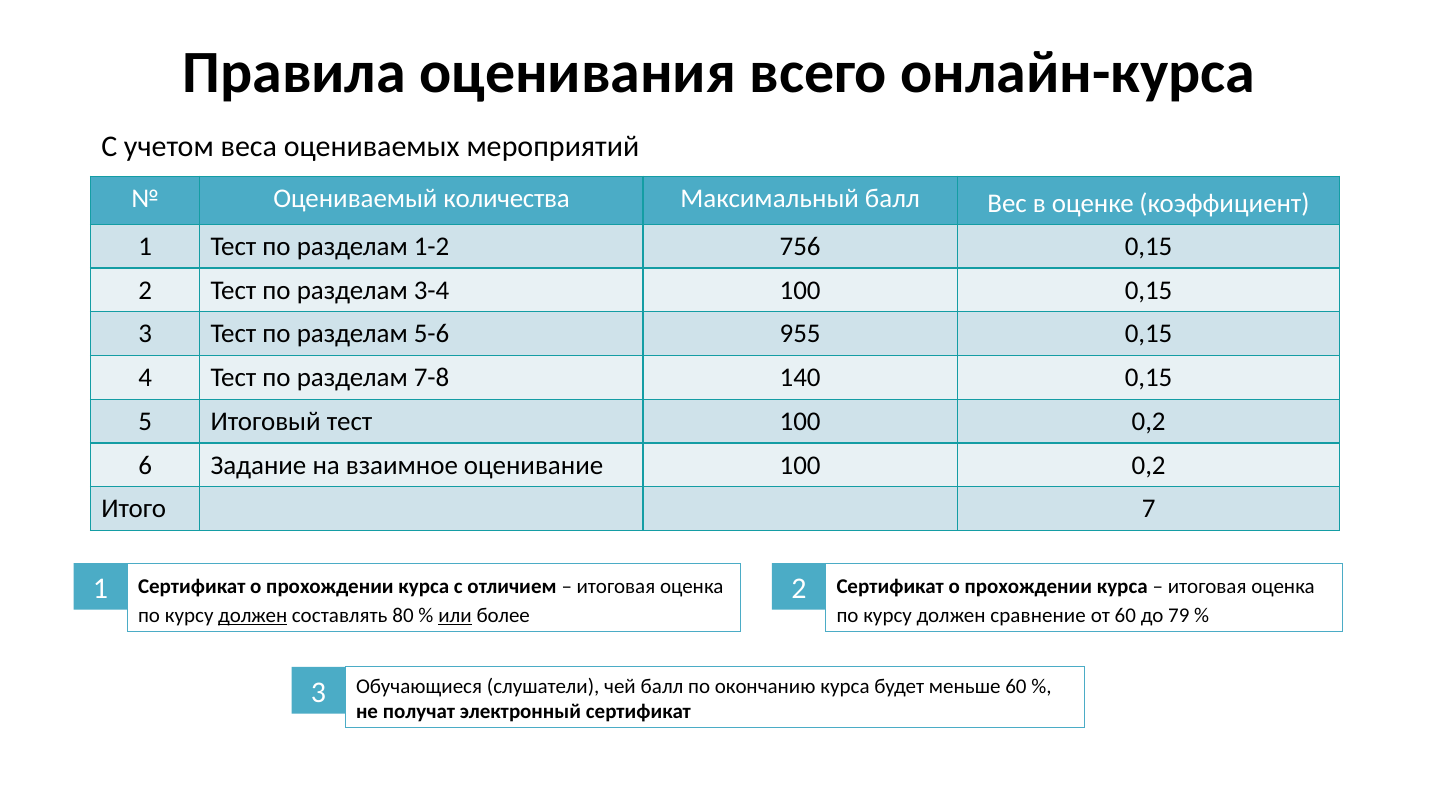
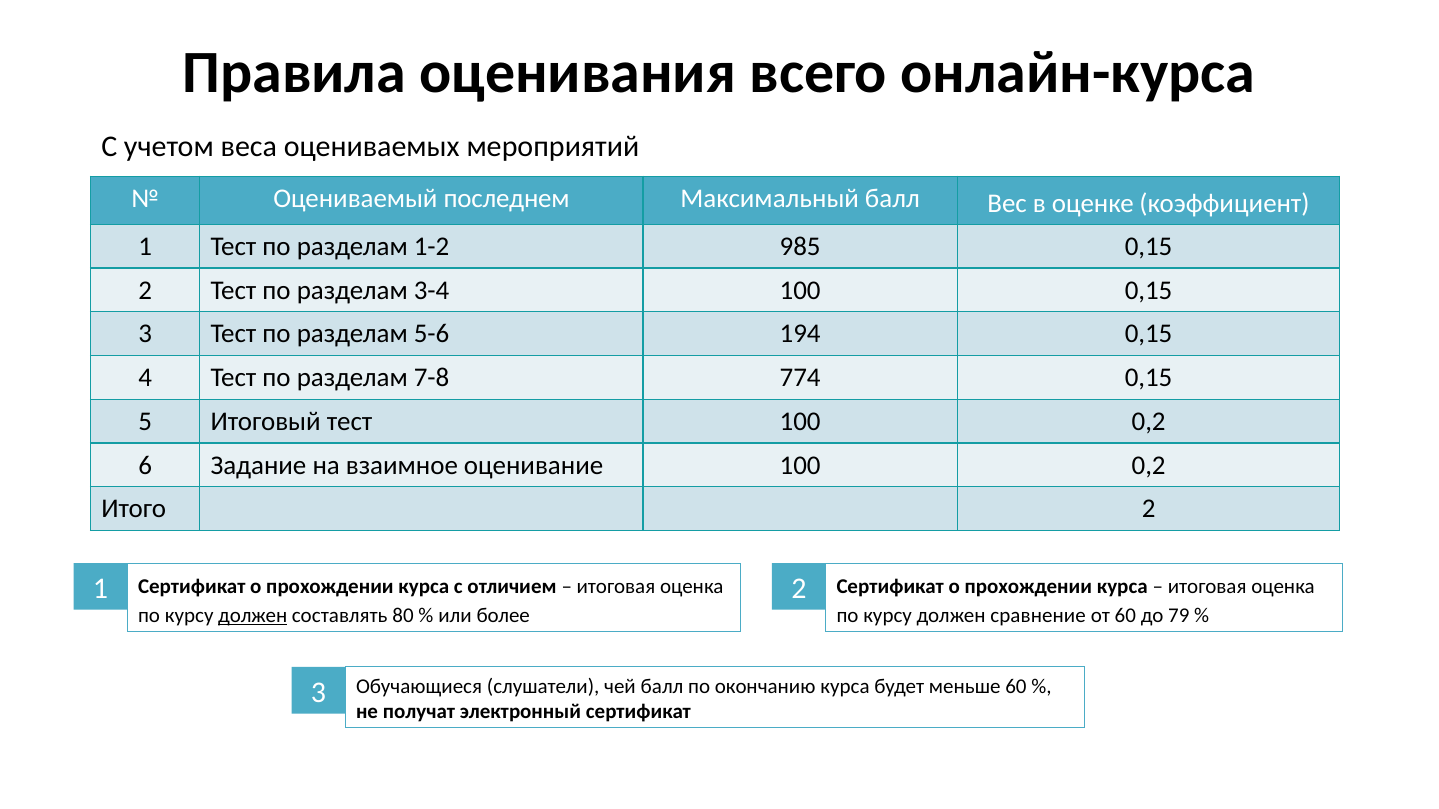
количества: количества -> последнем (507, 198)
756: 756 -> 985 (800, 247)
955: 955 -> 194 (800, 334)
140: 140 -> 774 (800, 378)
Итого 7: 7 -> 2 (1149, 509)
или underline: present -> none (455, 615)
